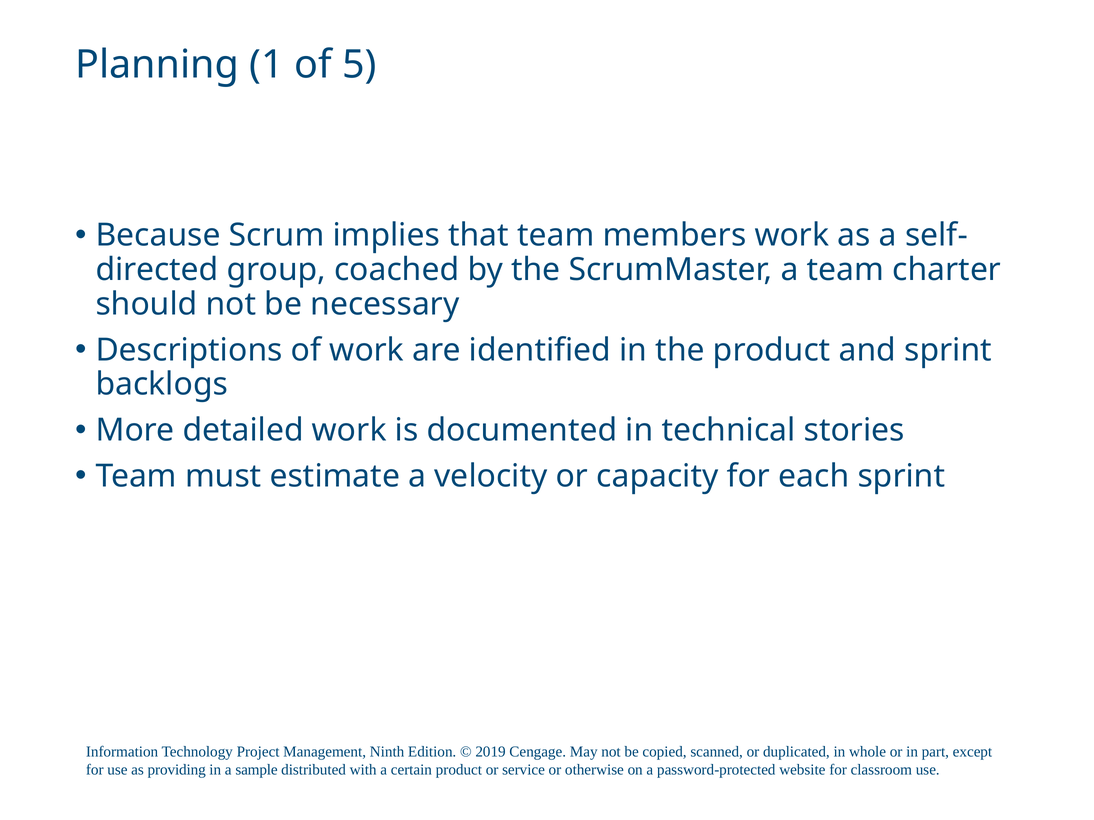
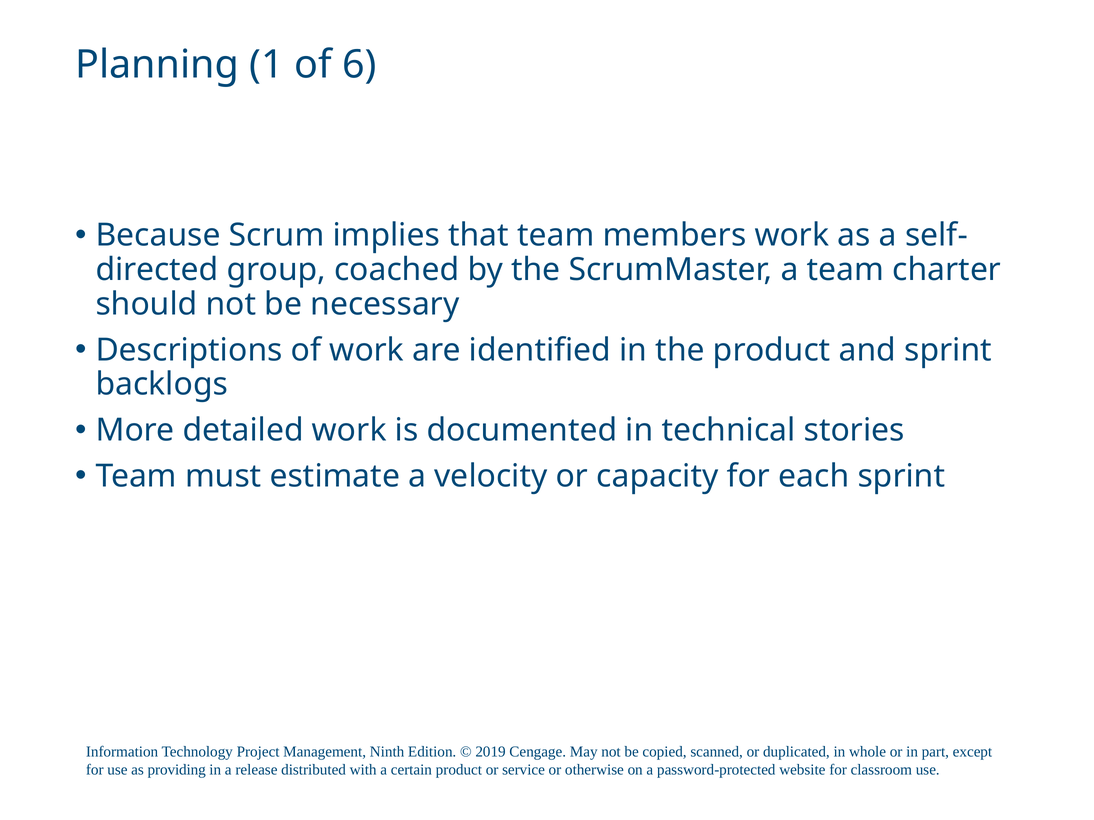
5: 5 -> 6 (359, 65)
sample: sample -> release (256, 770)
